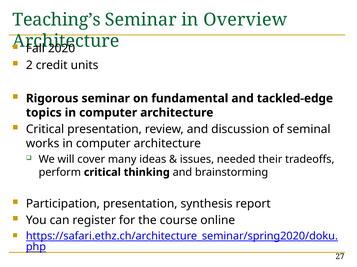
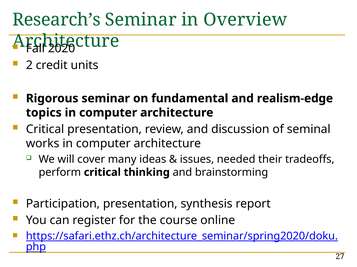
Teaching’s: Teaching’s -> Research’s (56, 20)
tackled-edge: tackled-edge -> realism-edge (295, 99)
